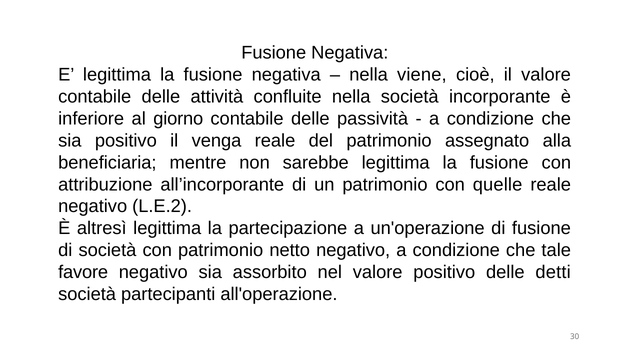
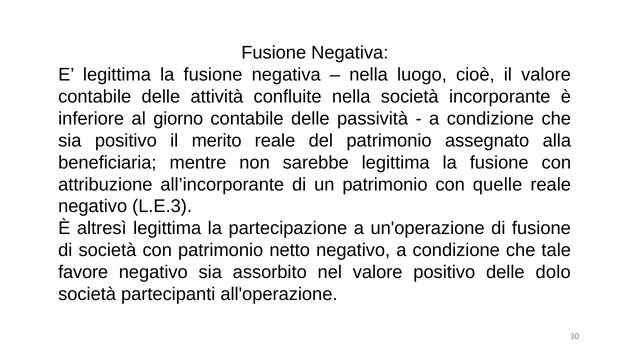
viene: viene -> luogo (422, 75)
venga: venga -> merito (217, 140)
L.E.2: L.E.2 -> L.E.3 (162, 206)
detti: detti -> dolo (553, 272)
